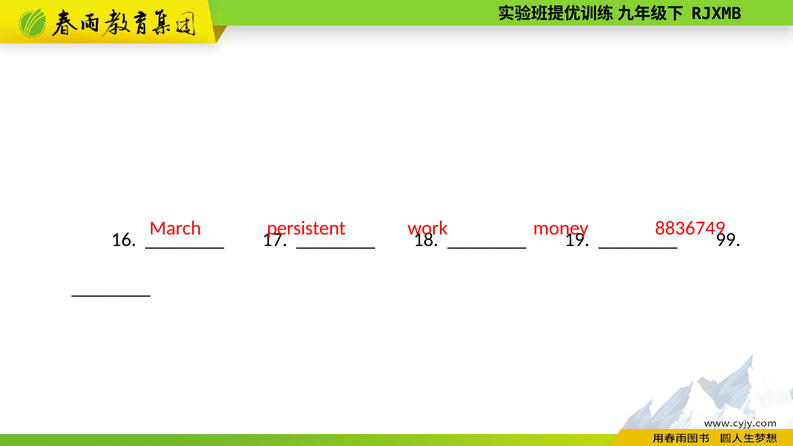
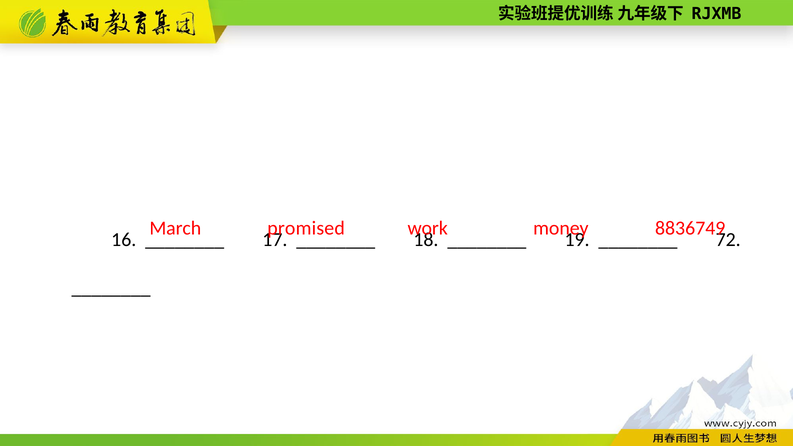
persistent: persistent -> promised (306, 228)
99: 99 -> 72 (728, 240)
